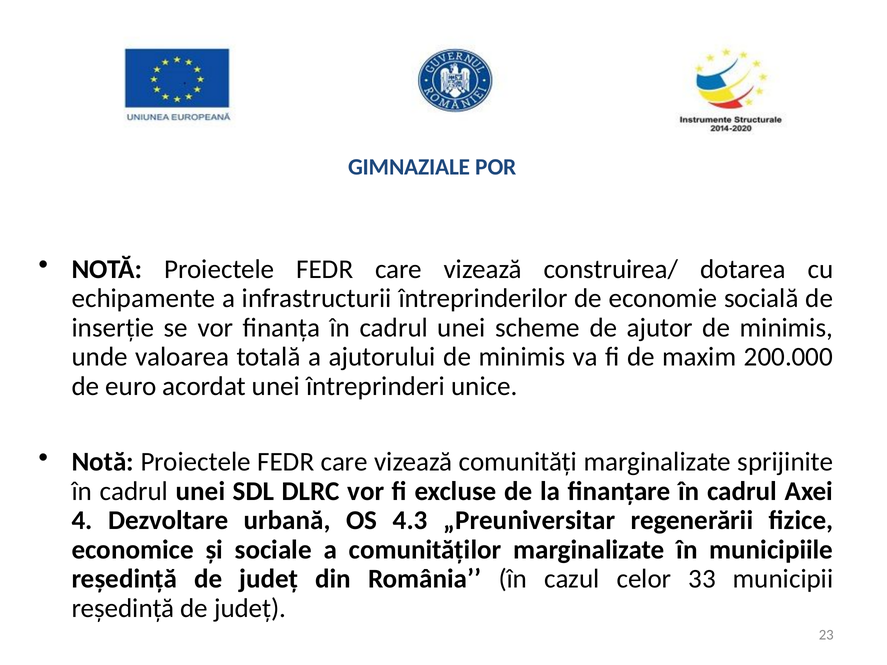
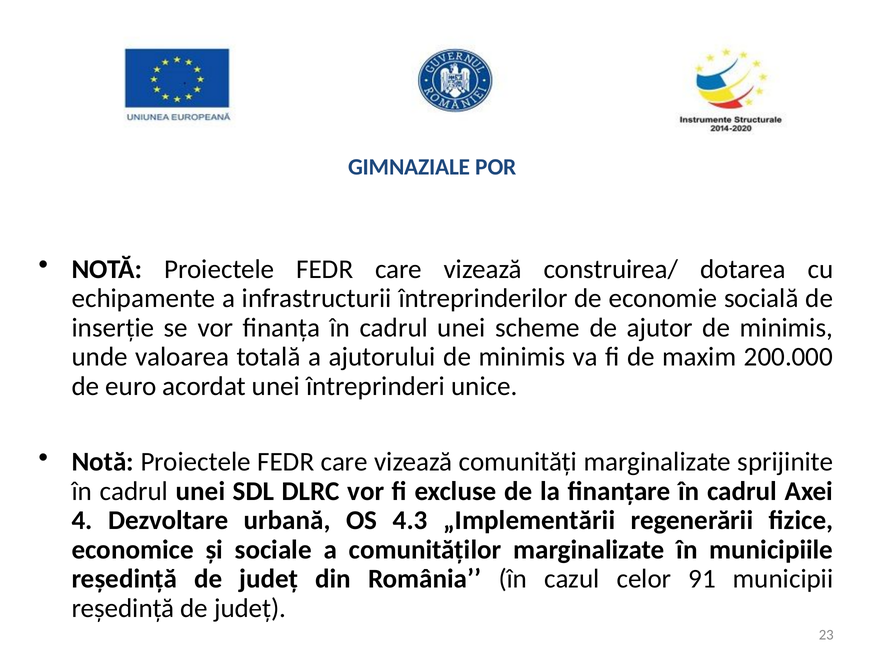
„Preuniversitar: „Preuniversitar -> „Implementării (529, 521)
33: 33 -> 91 (702, 579)
